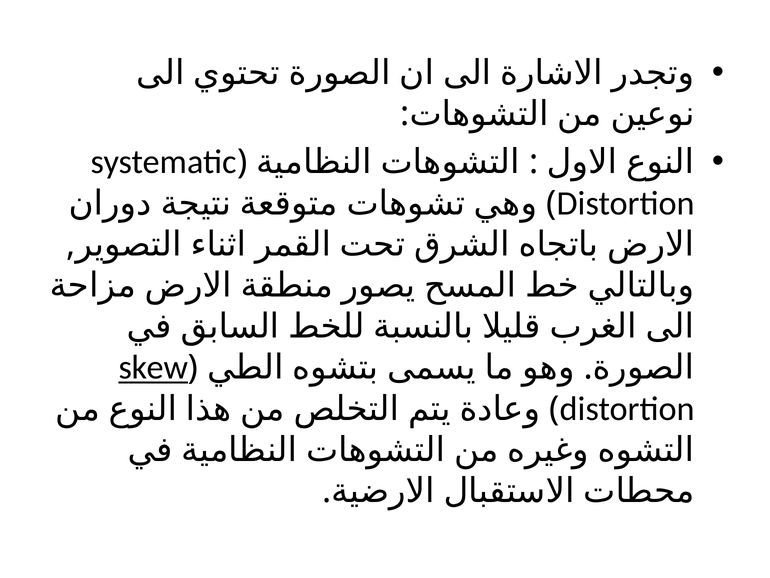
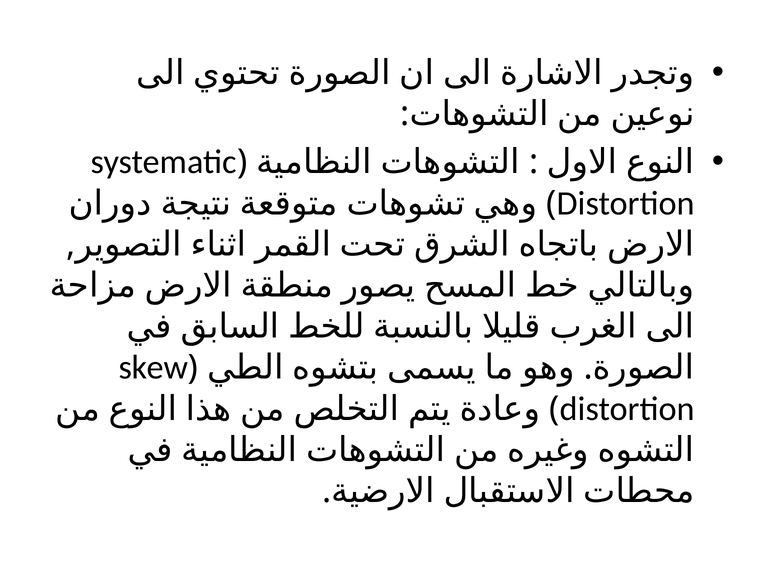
skew underline: present -> none (153, 367)
